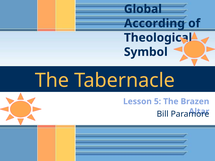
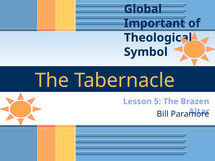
According: According -> Important (155, 23)
